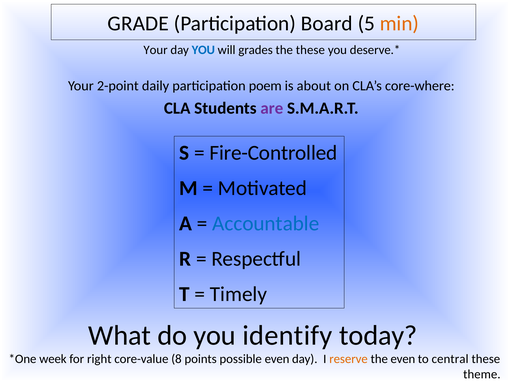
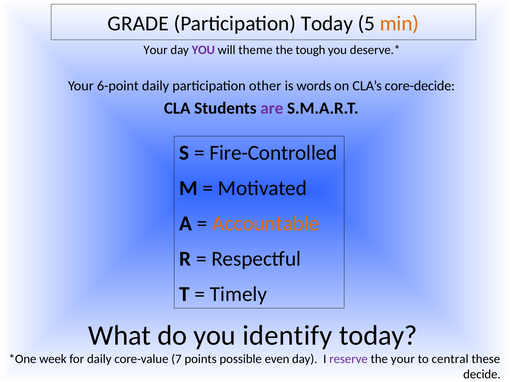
Participation Board: Board -> Today (327, 24)
YOU colour: blue -> purple (203, 50)
grades: grades -> theme (256, 50)
the these: these -> tough (310, 50)
2-point: 2-point -> 6-point (118, 86)
poem: poem -> other (265, 86)
about: about -> words (314, 86)
core-where: core-where -> core-decide (420, 86)
Accountable colour: blue -> orange (266, 224)
for right: right -> daily (99, 360)
8: 8 -> 7 (176, 360)
reserve colour: orange -> purple (349, 360)
the even: even -> your (403, 360)
theme: theme -> decide (482, 375)
